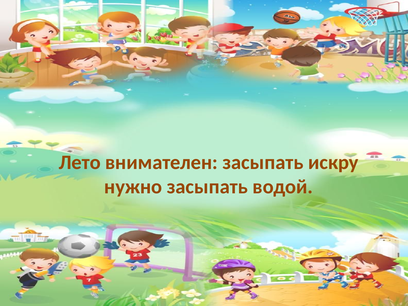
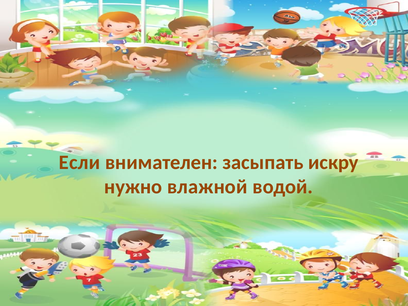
Лето: Лето -> Если (80, 162)
нужно засыпать: засыпать -> влажной (207, 187)
